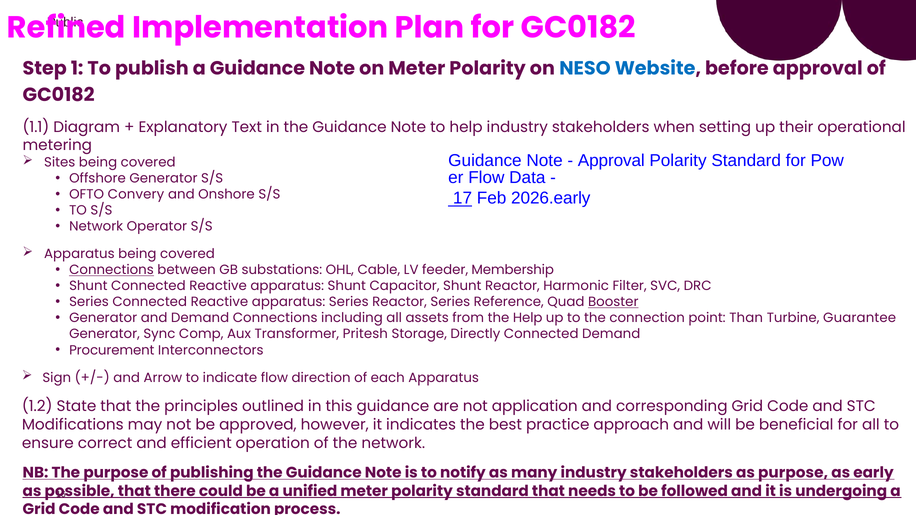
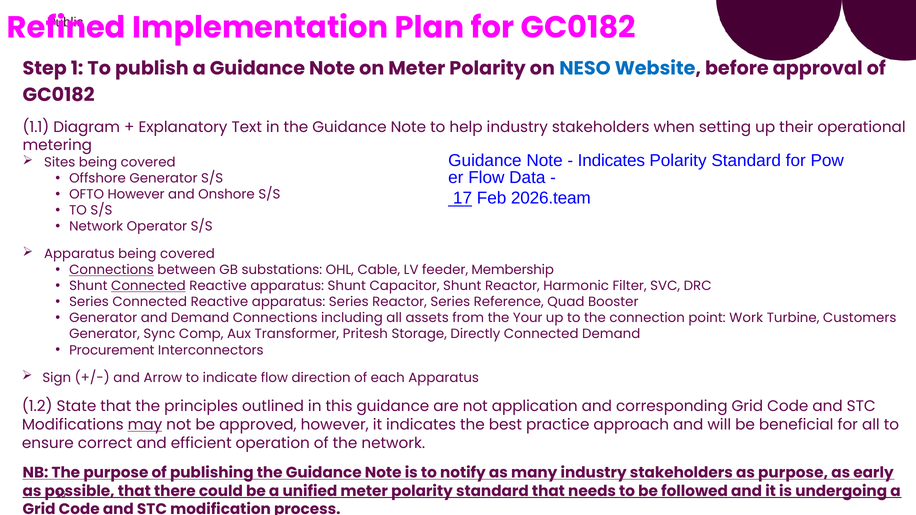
Approval: Approval -> Indicates (611, 161)
OFTO Convery: Convery -> However (136, 194)
2026.early: 2026.early -> 2026.team (551, 198)
Connected underline: none -> present (148, 286)
Booster underline: present -> none (613, 302)
the Help: Help -> Your (528, 318)
Than: Than -> Work (746, 318)
Guarantee: Guarantee -> Customers (860, 318)
may underline: none -> present (145, 425)
